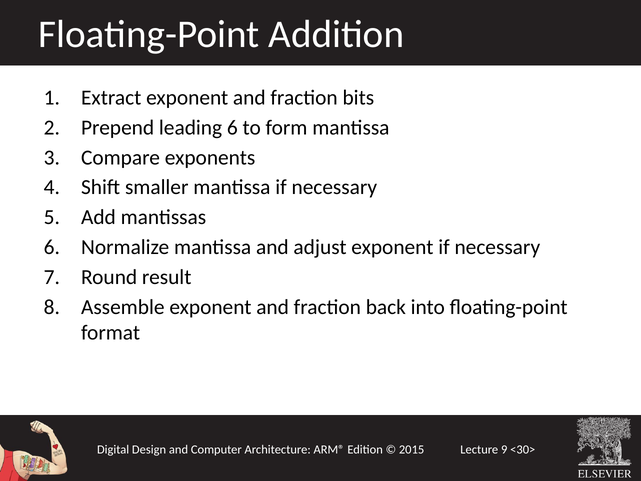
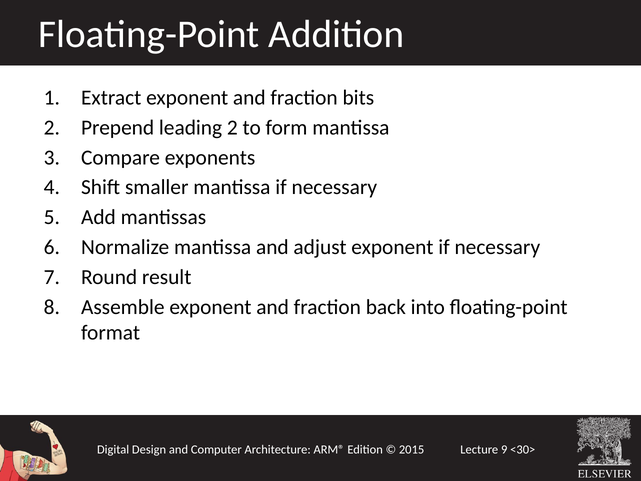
leading 6: 6 -> 2 (232, 128)
